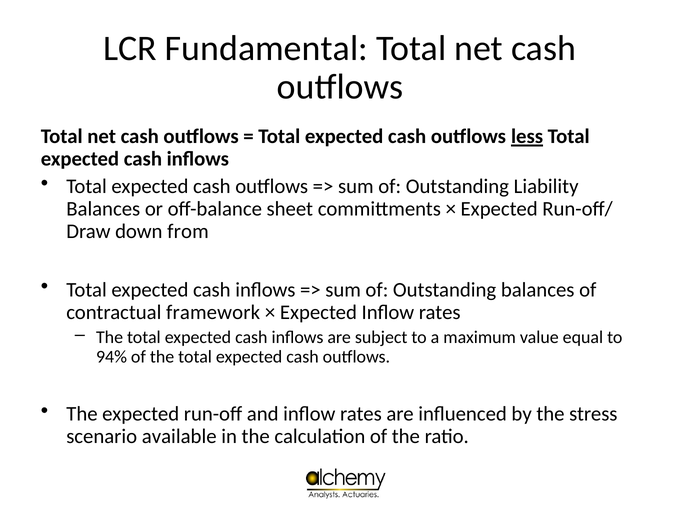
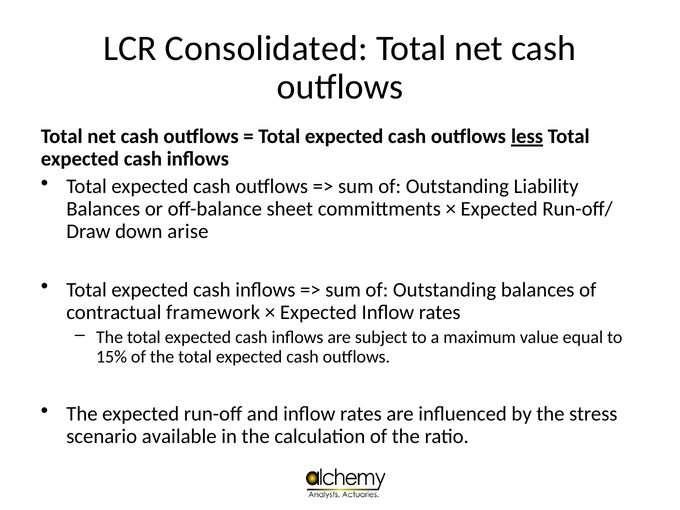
Fundamental: Fundamental -> Consolidated (266, 48)
from: from -> arise (188, 231)
94%: 94% -> 15% (112, 357)
